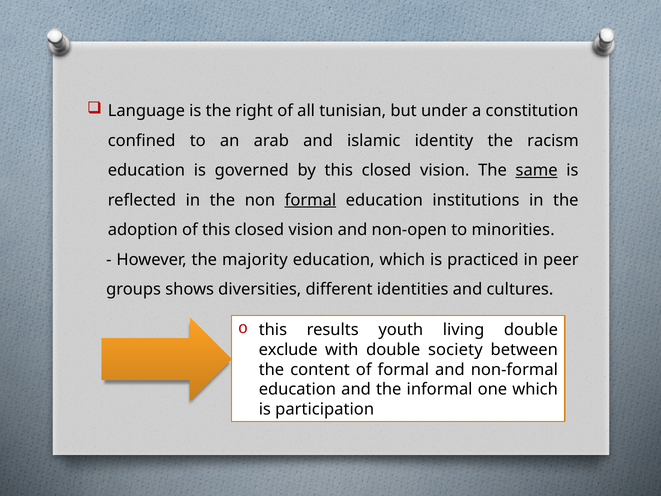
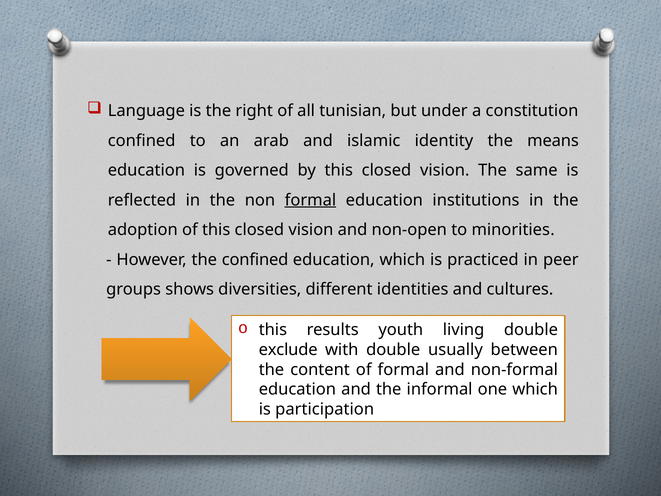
racism: racism -> means (553, 140)
same underline: present -> none (537, 170)
the majority: majority -> confined (255, 259)
society: society -> usually (455, 350)
